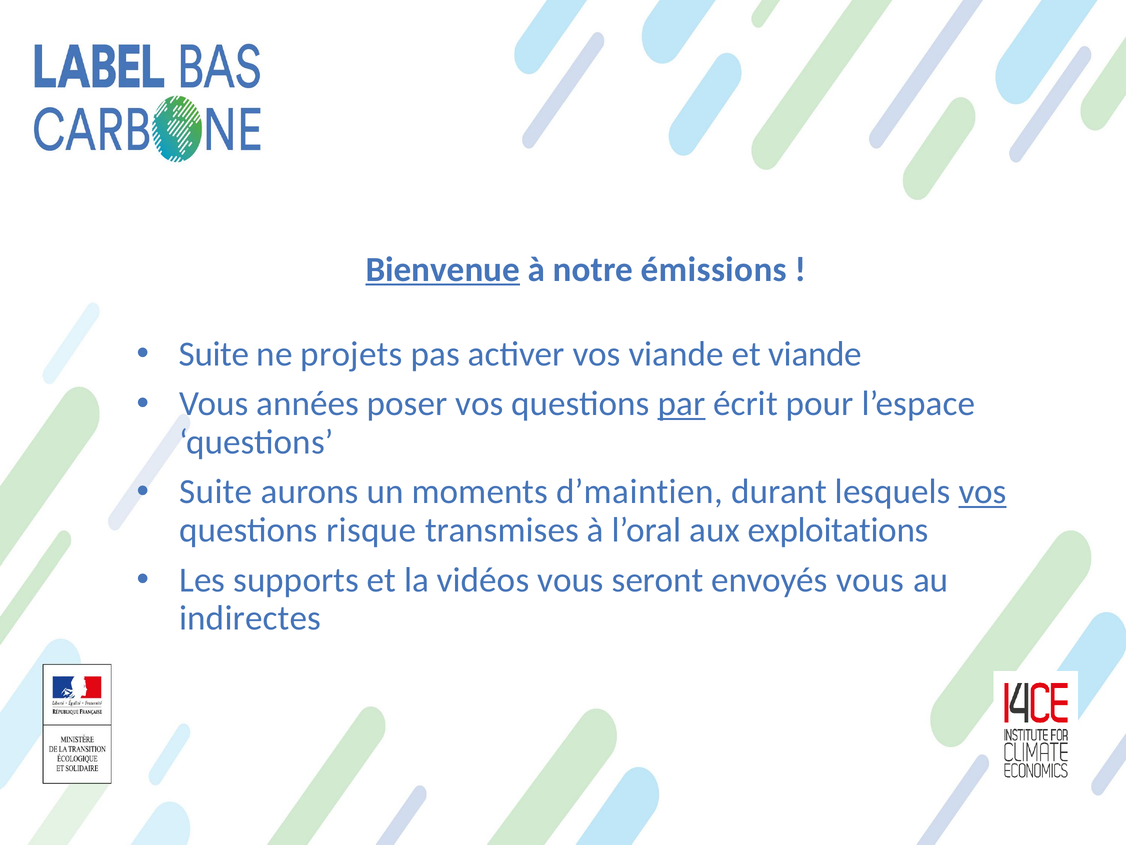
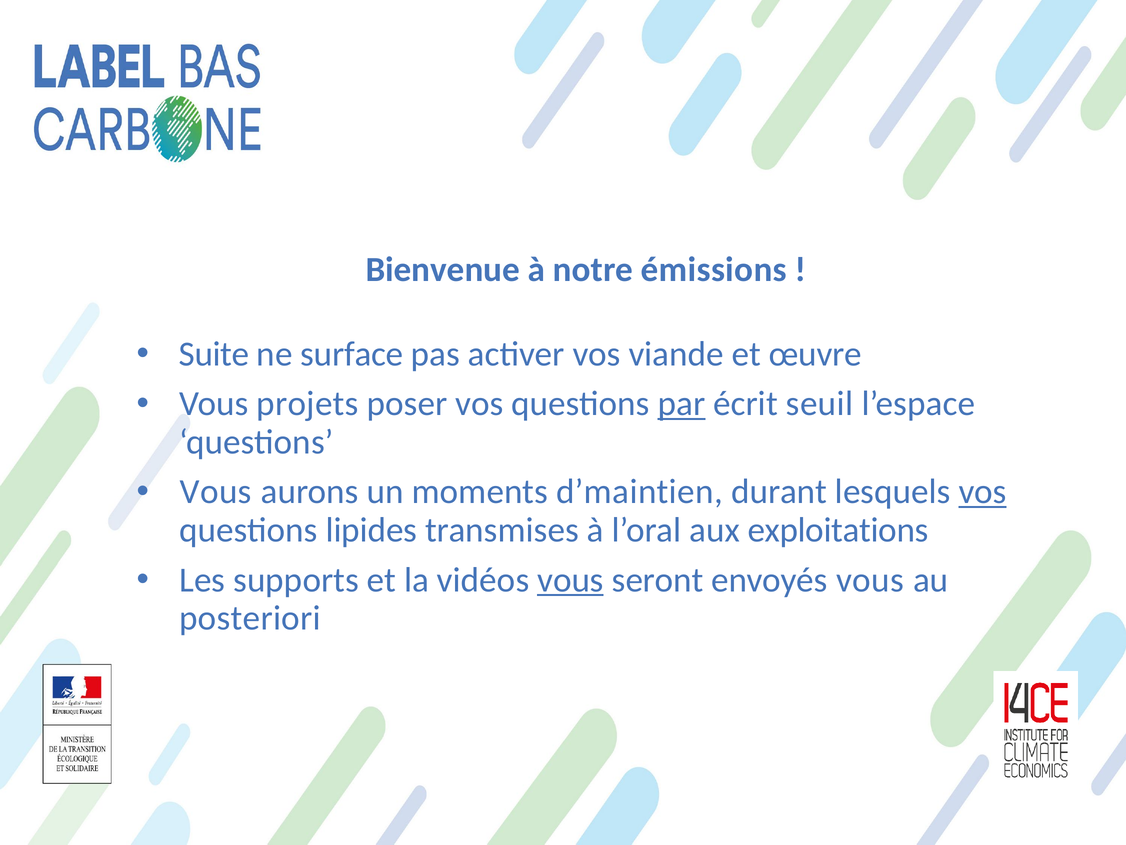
Bienvenue underline: present -> none (443, 269)
projets: projets -> surface (352, 354)
et viande: viande -> œuvre (815, 354)
années: années -> projets (308, 404)
pour: pour -> seuil (820, 404)
Suite: Suite -> Vous (216, 492)
risque: risque -> lipides (371, 530)
vous underline: none -> present (570, 580)
indirectes: indirectes -> posteriori (250, 618)
